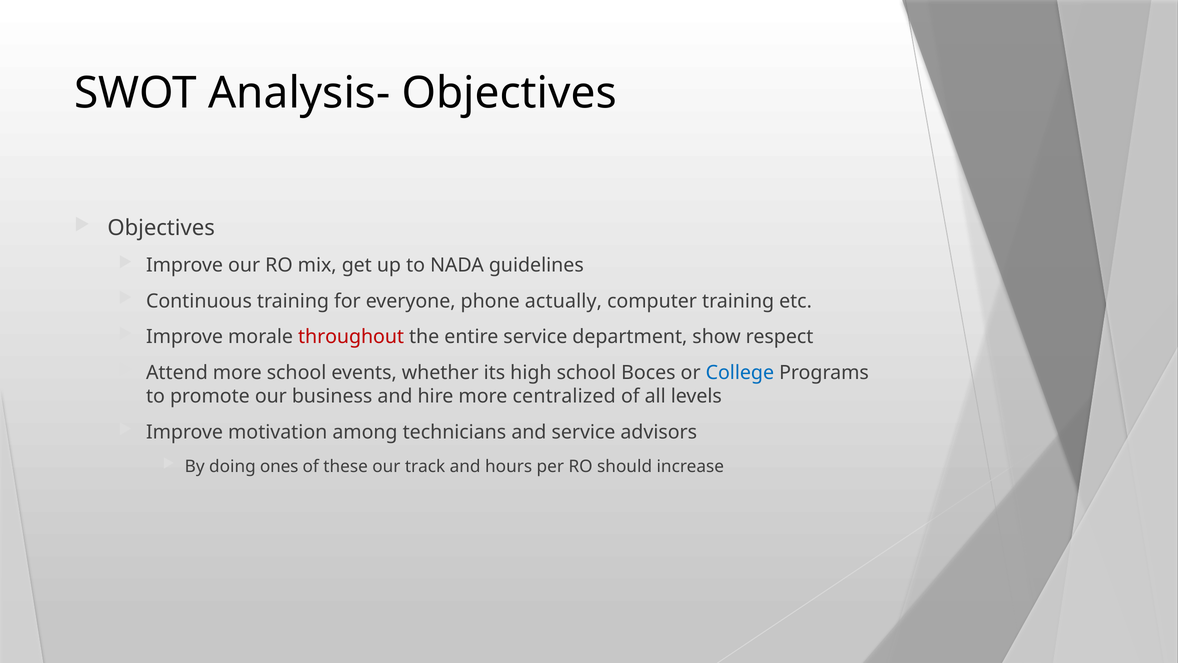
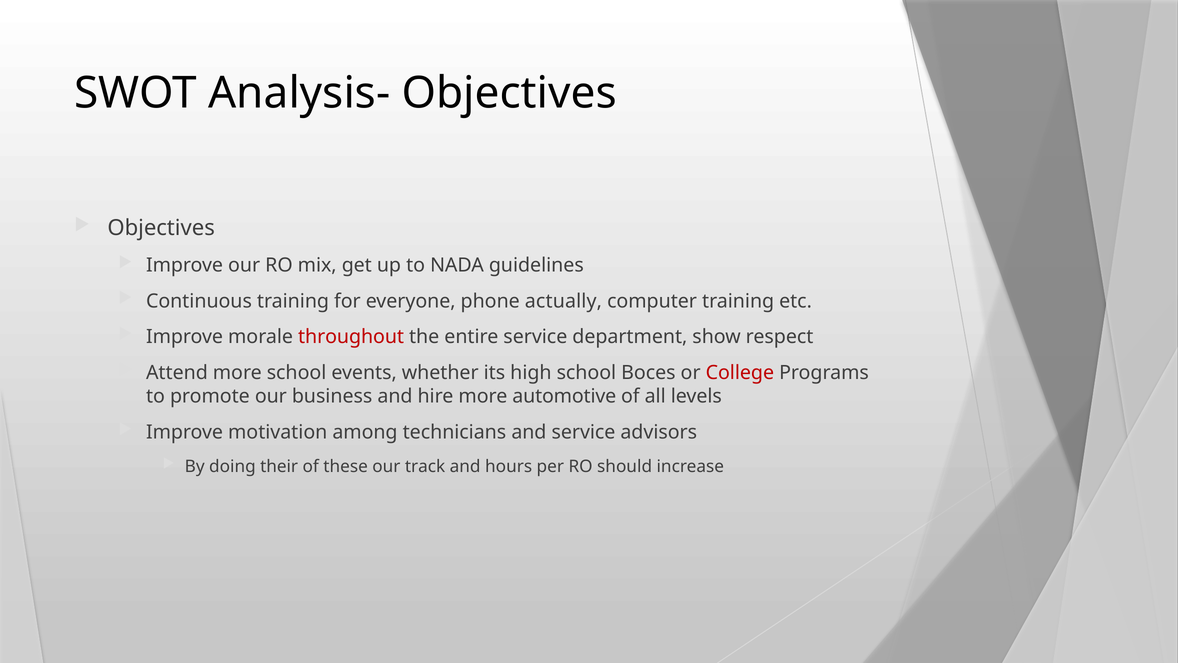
College colour: blue -> red (740, 373)
centralized: centralized -> automotive (564, 396)
ones: ones -> their (279, 466)
